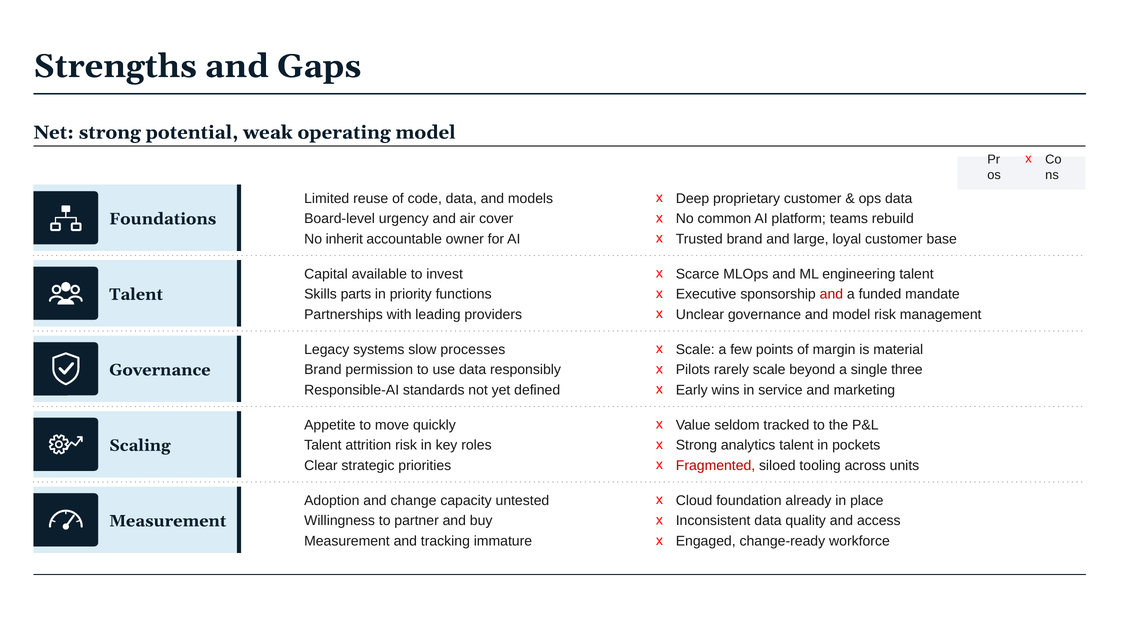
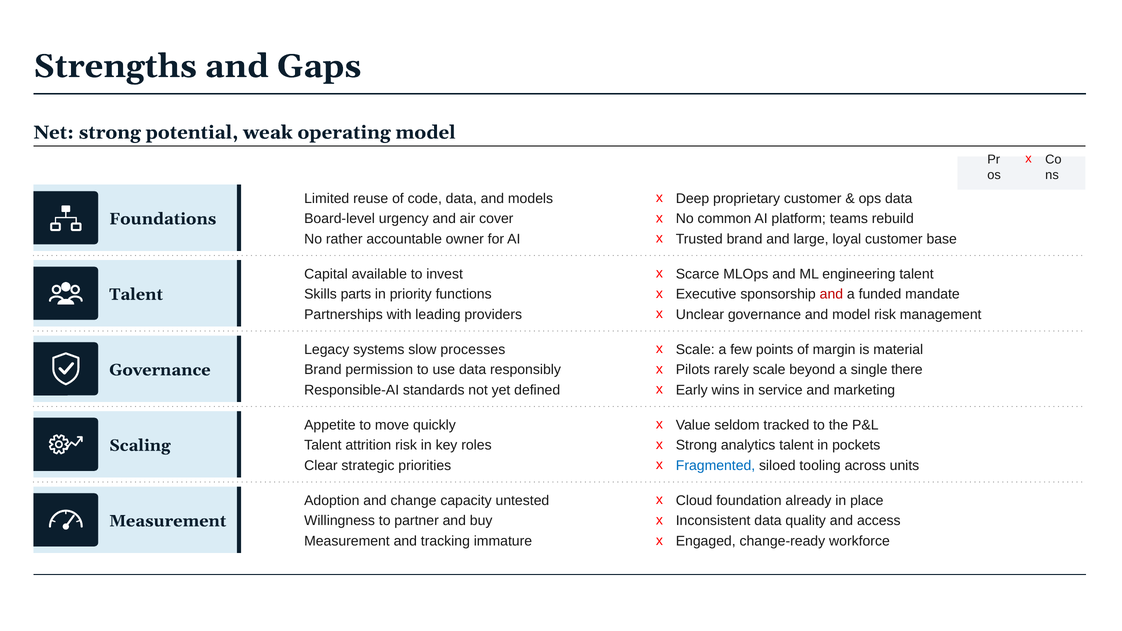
inherit: inherit -> rather (344, 239)
three: three -> there (907, 370)
Fragmented colour: red -> blue (716, 466)
